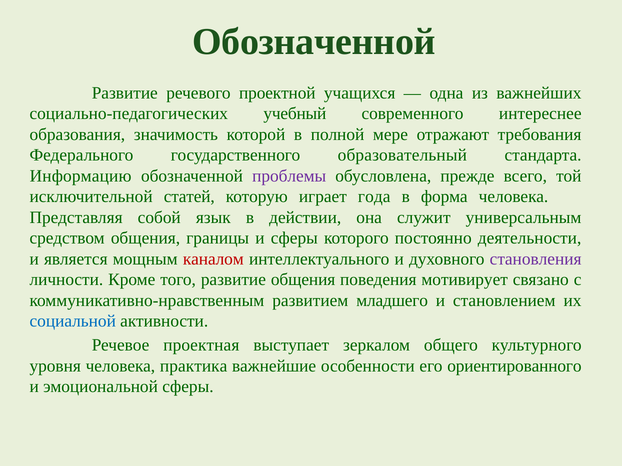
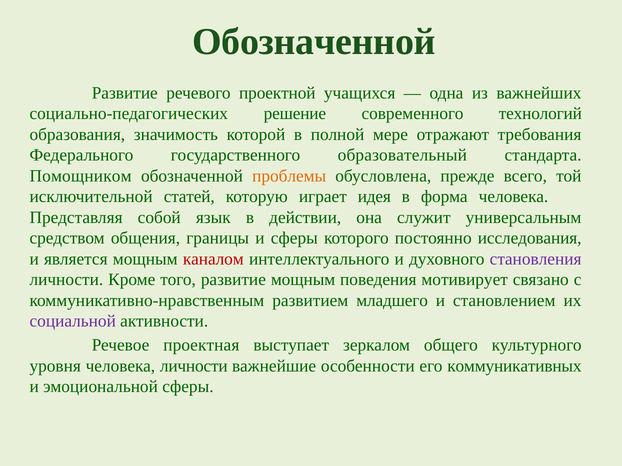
учебный: учебный -> решение (295, 114)
интереснее: интереснее -> технологий (540, 114)
Информацию: Информацию -> Помощником (81, 176)
проблемы colour: purple -> orange (289, 176)
года: года -> идея (374, 197)
деятельности: деятельности -> исследования (530, 238)
развитие общения: общения -> мощным (303, 280)
социальной colour: blue -> purple (73, 321)
человека практика: практика -> личности (194, 366)
ориентированного: ориентированного -> коммуникативных (514, 366)
